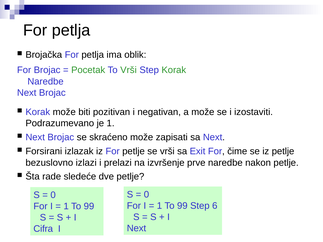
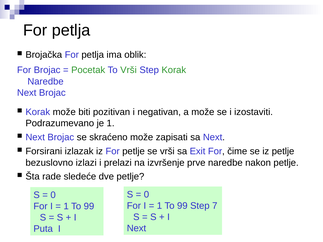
6: 6 -> 7 (215, 206)
Cifra: Cifra -> Puta (43, 229)
